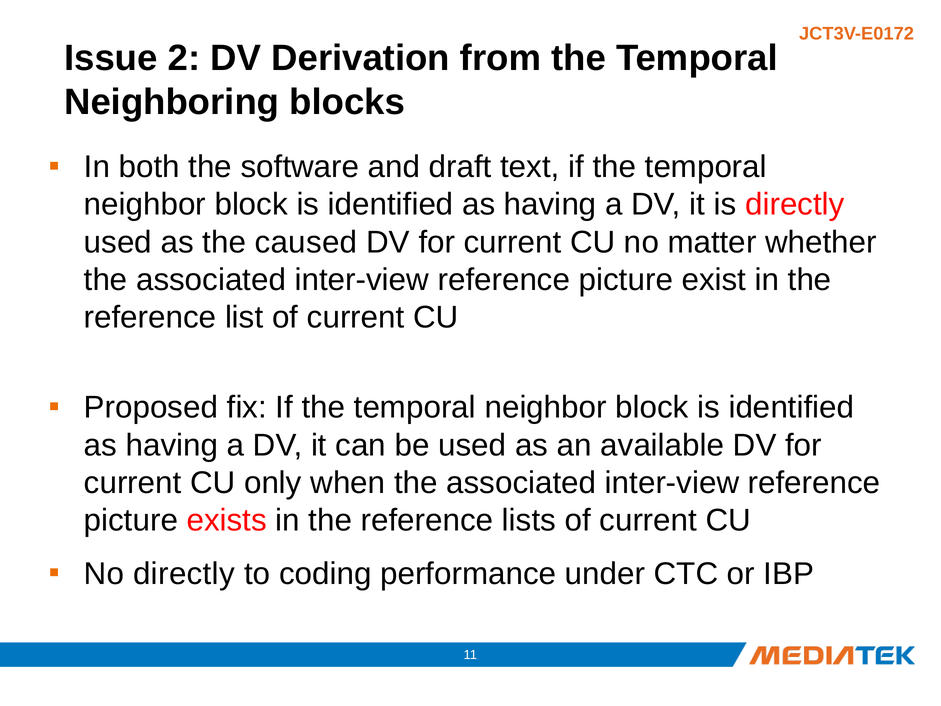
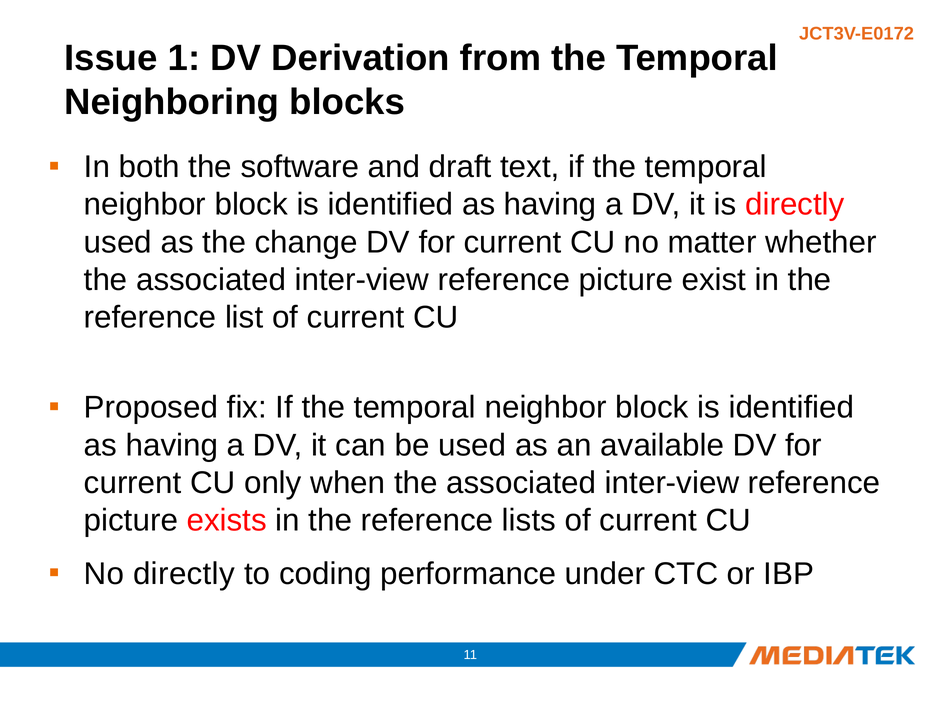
2: 2 -> 1 (184, 58)
caused: caused -> change (306, 242)
